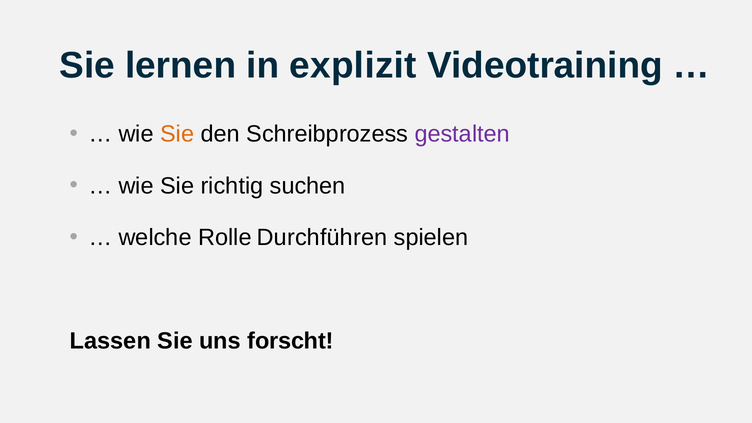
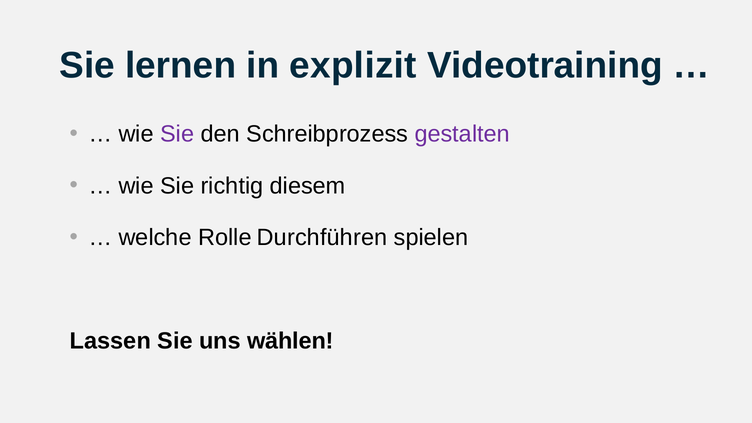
Sie colour: orange -> purple (177, 134)
suchen: suchen -> diesem (308, 186)
forscht: forscht -> wählen (290, 341)
